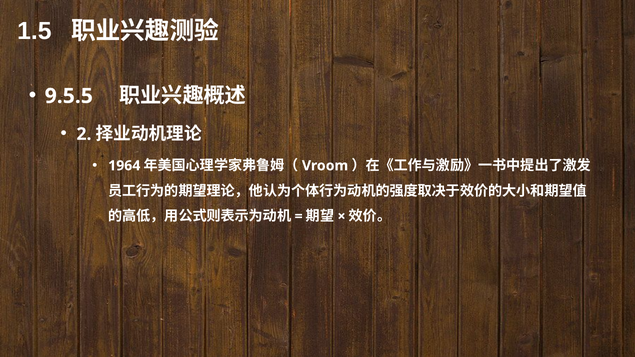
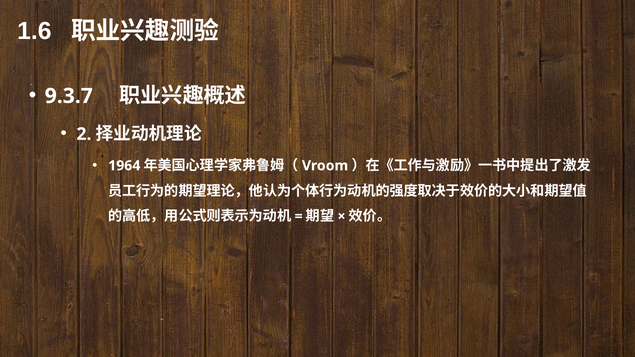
1.5: 1.5 -> 1.6 (34, 31)
9.5.5: 9.5.5 -> 9.3.7 (69, 96)
